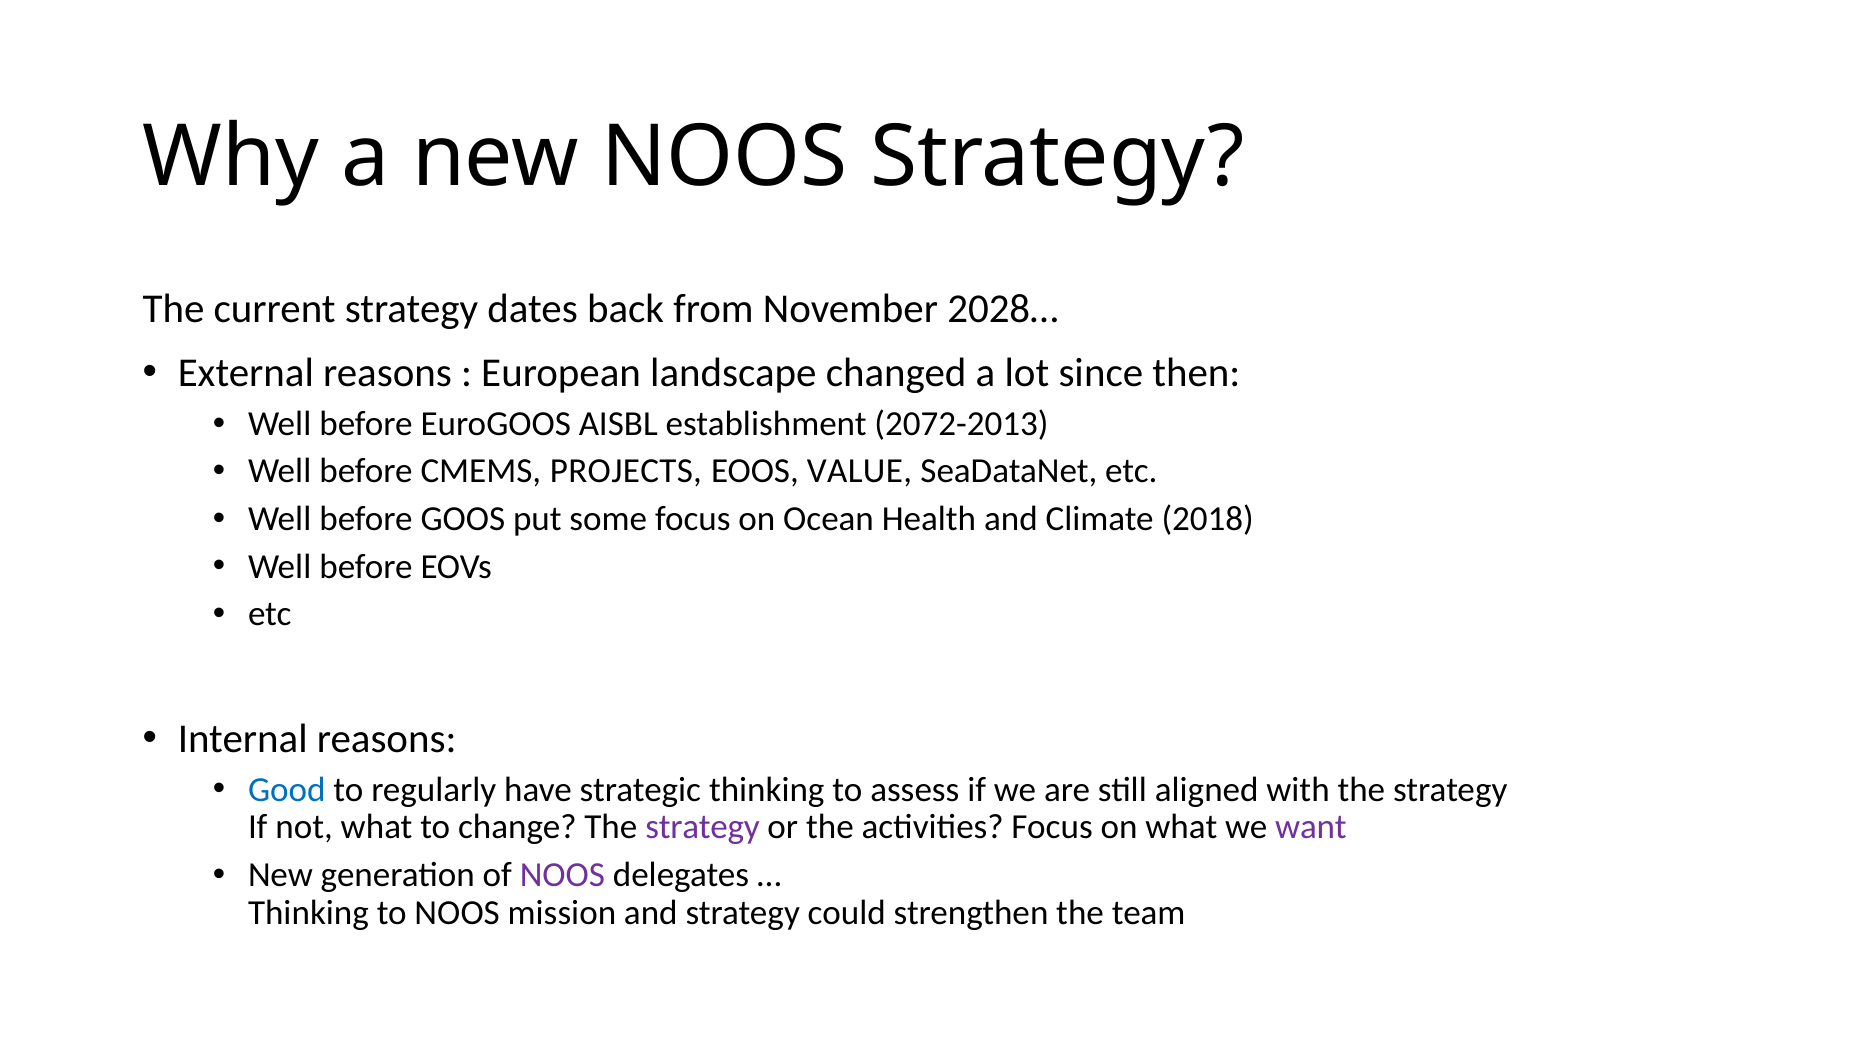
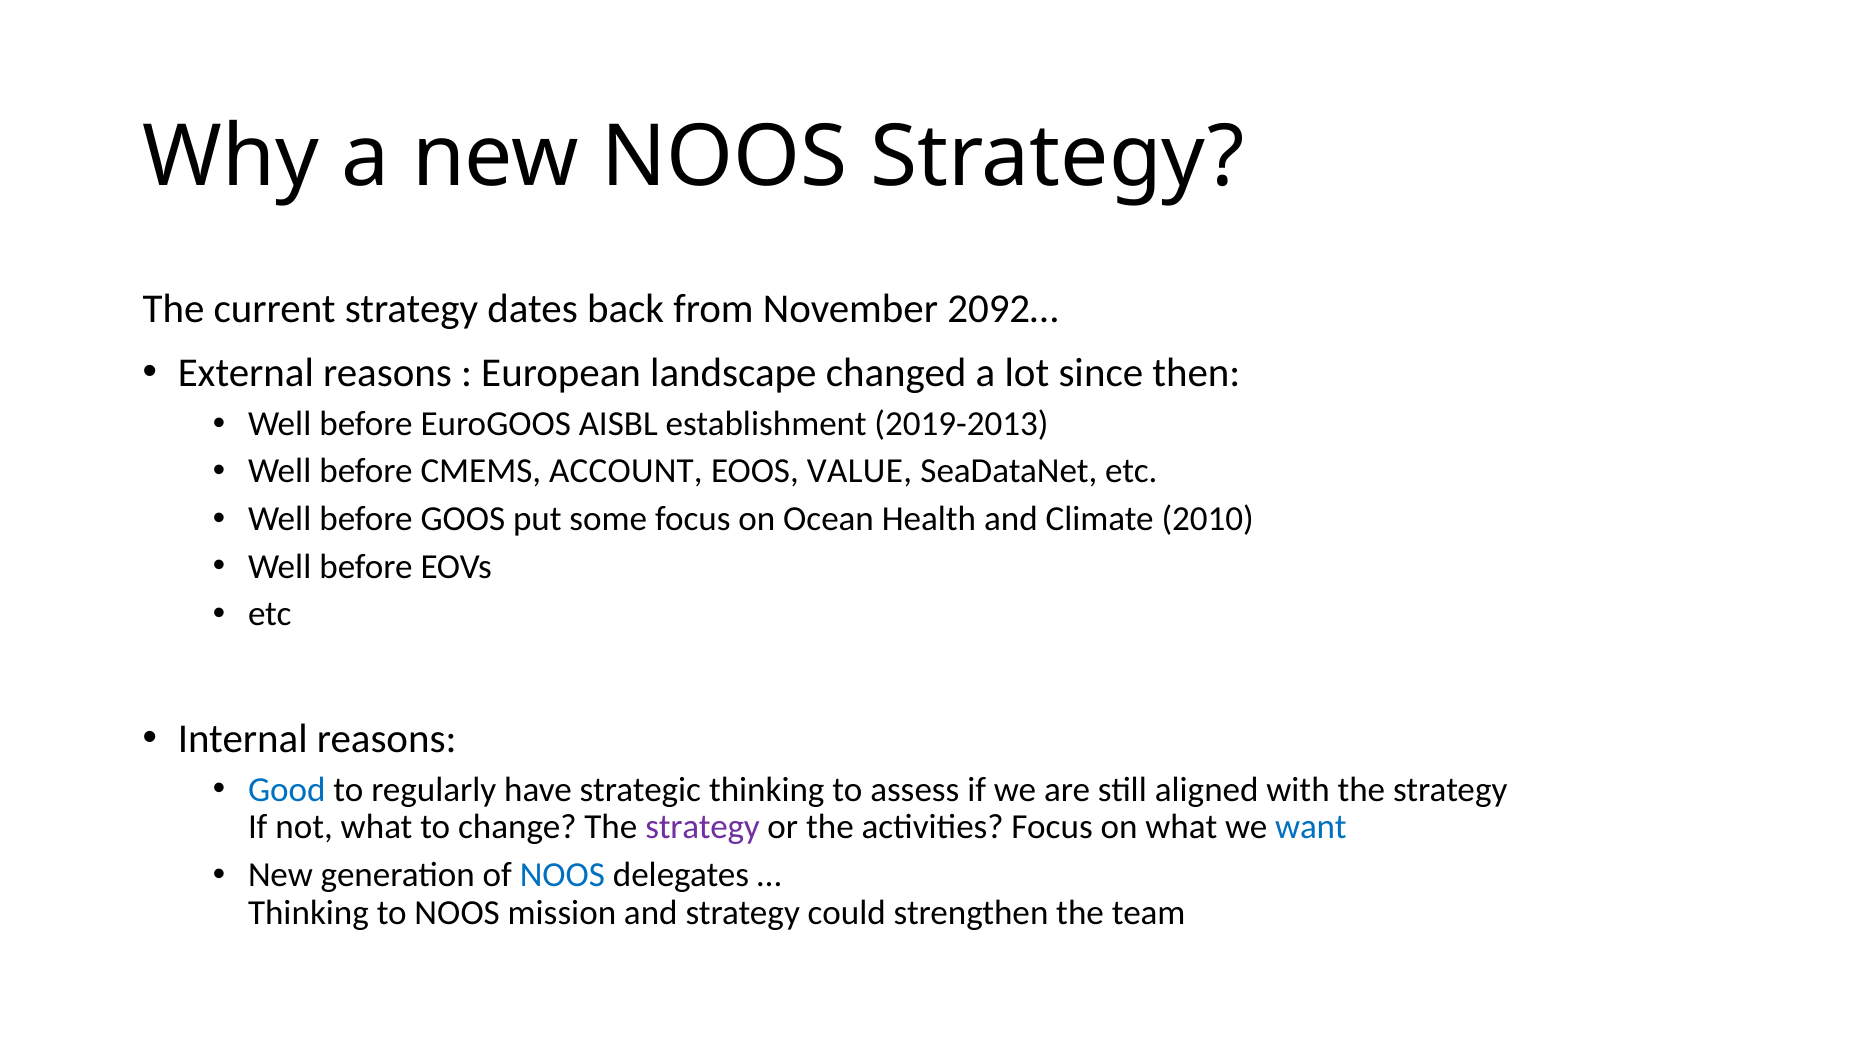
2028…: 2028… -> 2092… (1003, 309)
2072-2013: 2072-2013 -> 2019-2013 (961, 424)
PROJECTS: PROJECTS -> ACCOUNT (626, 471)
2018: 2018 -> 2010 (1208, 519)
want colour: purple -> blue (1311, 827)
NOOS colour: purple -> blue (562, 875)
